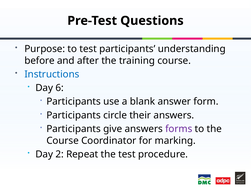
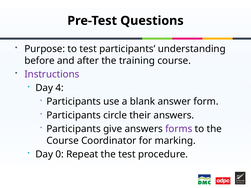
Instructions colour: blue -> purple (52, 74)
6: 6 -> 4 (60, 88)
2: 2 -> 0 (60, 154)
